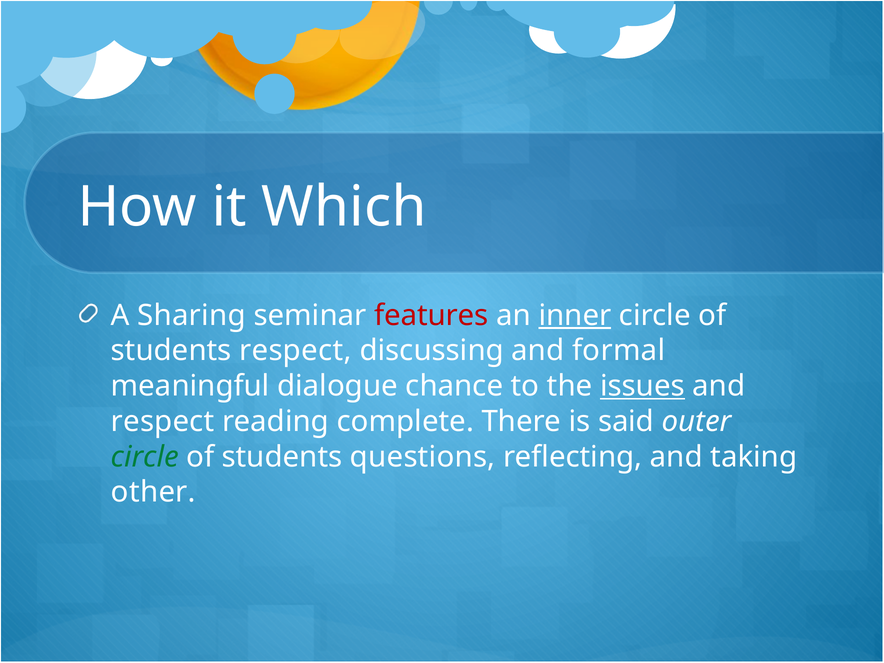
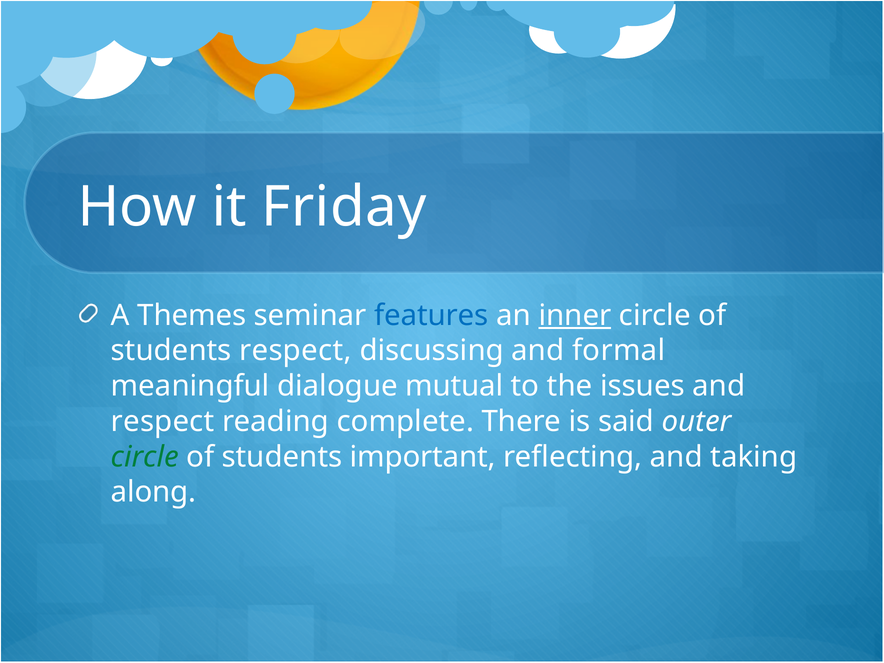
Which: Which -> Friday (344, 207)
Sharing: Sharing -> Themes (192, 315)
features colour: red -> blue (431, 315)
chance: chance -> mutual (454, 386)
issues underline: present -> none (642, 386)
questions: questions -> important (423, 457)
other: other -> along (154, 492)
